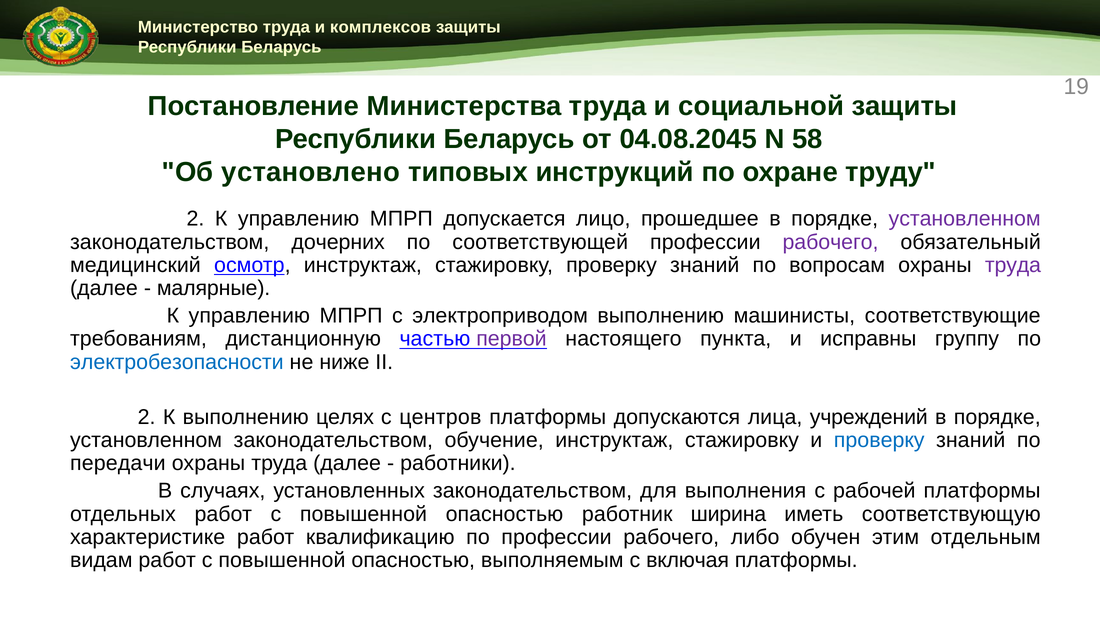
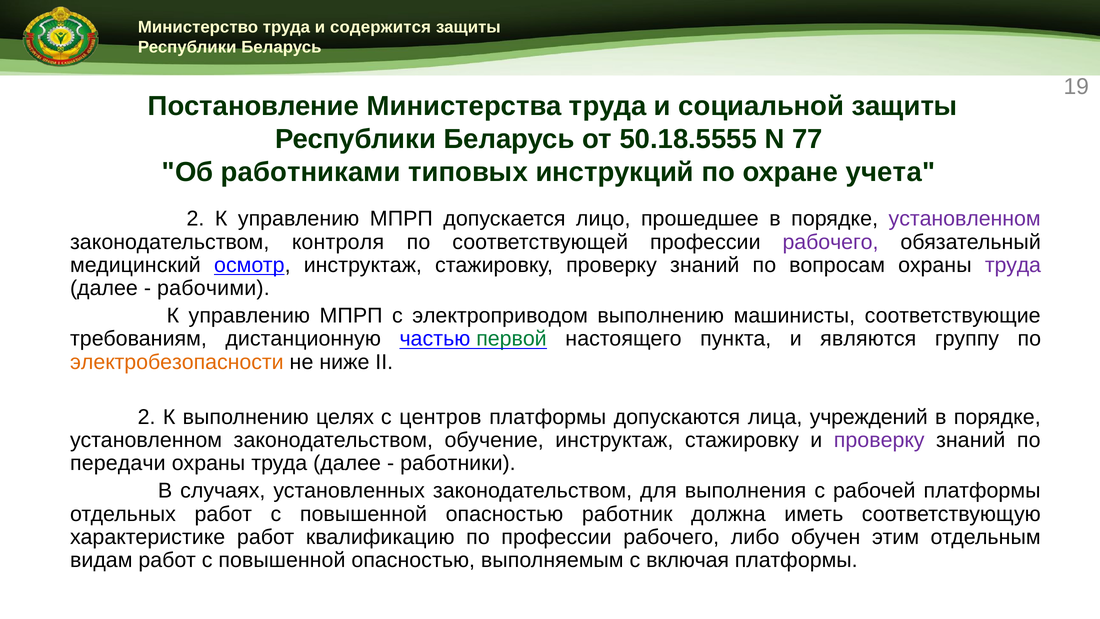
комплексов: комплексов -> содержится (380, 27)
04.08.2045: 04.08.2045 -> 50.18.5555 (688, 139)
58: 58 -> 77 (807, 139)
установлено: установлено -> работниками (311, 172)
труду: труду -> учета (890, 172)
дочерних: дочерних -> контроля (338, 242)
малярные: малярные -> рабочими (213, 288)
первой colour: purple -> green (511, 339)
исправны: исправны -> являются (868, 339)
электробезопасности colour: blue -> orange (177, 362)
проверку colour: blue -> purple (879, 440)
ширина: ширина -> должна (728, 514)
